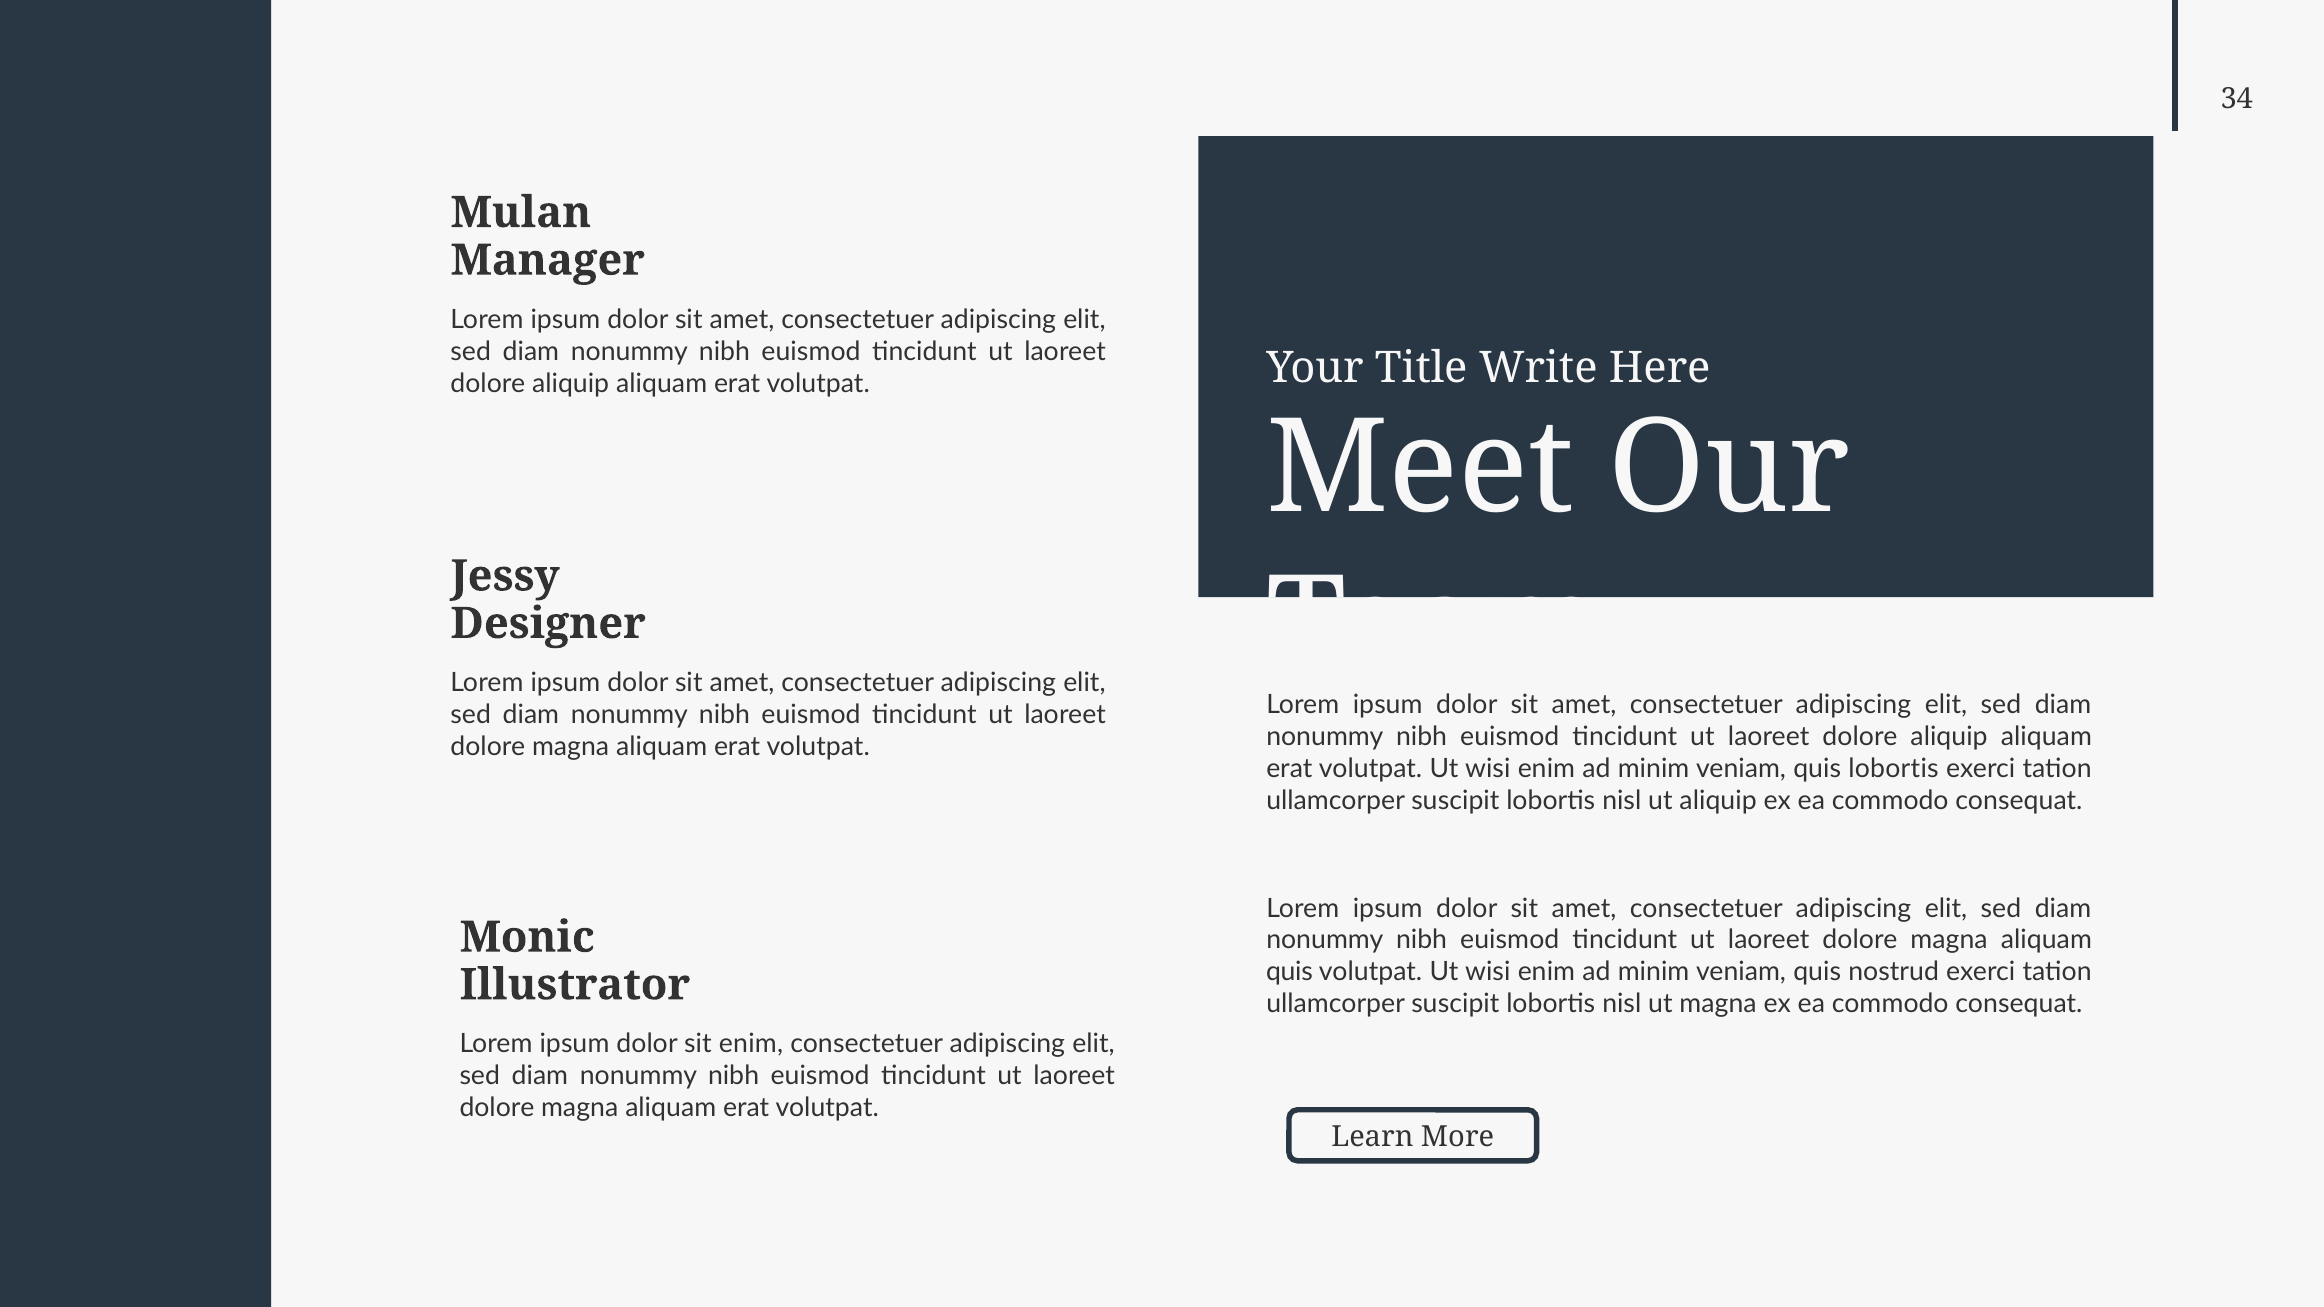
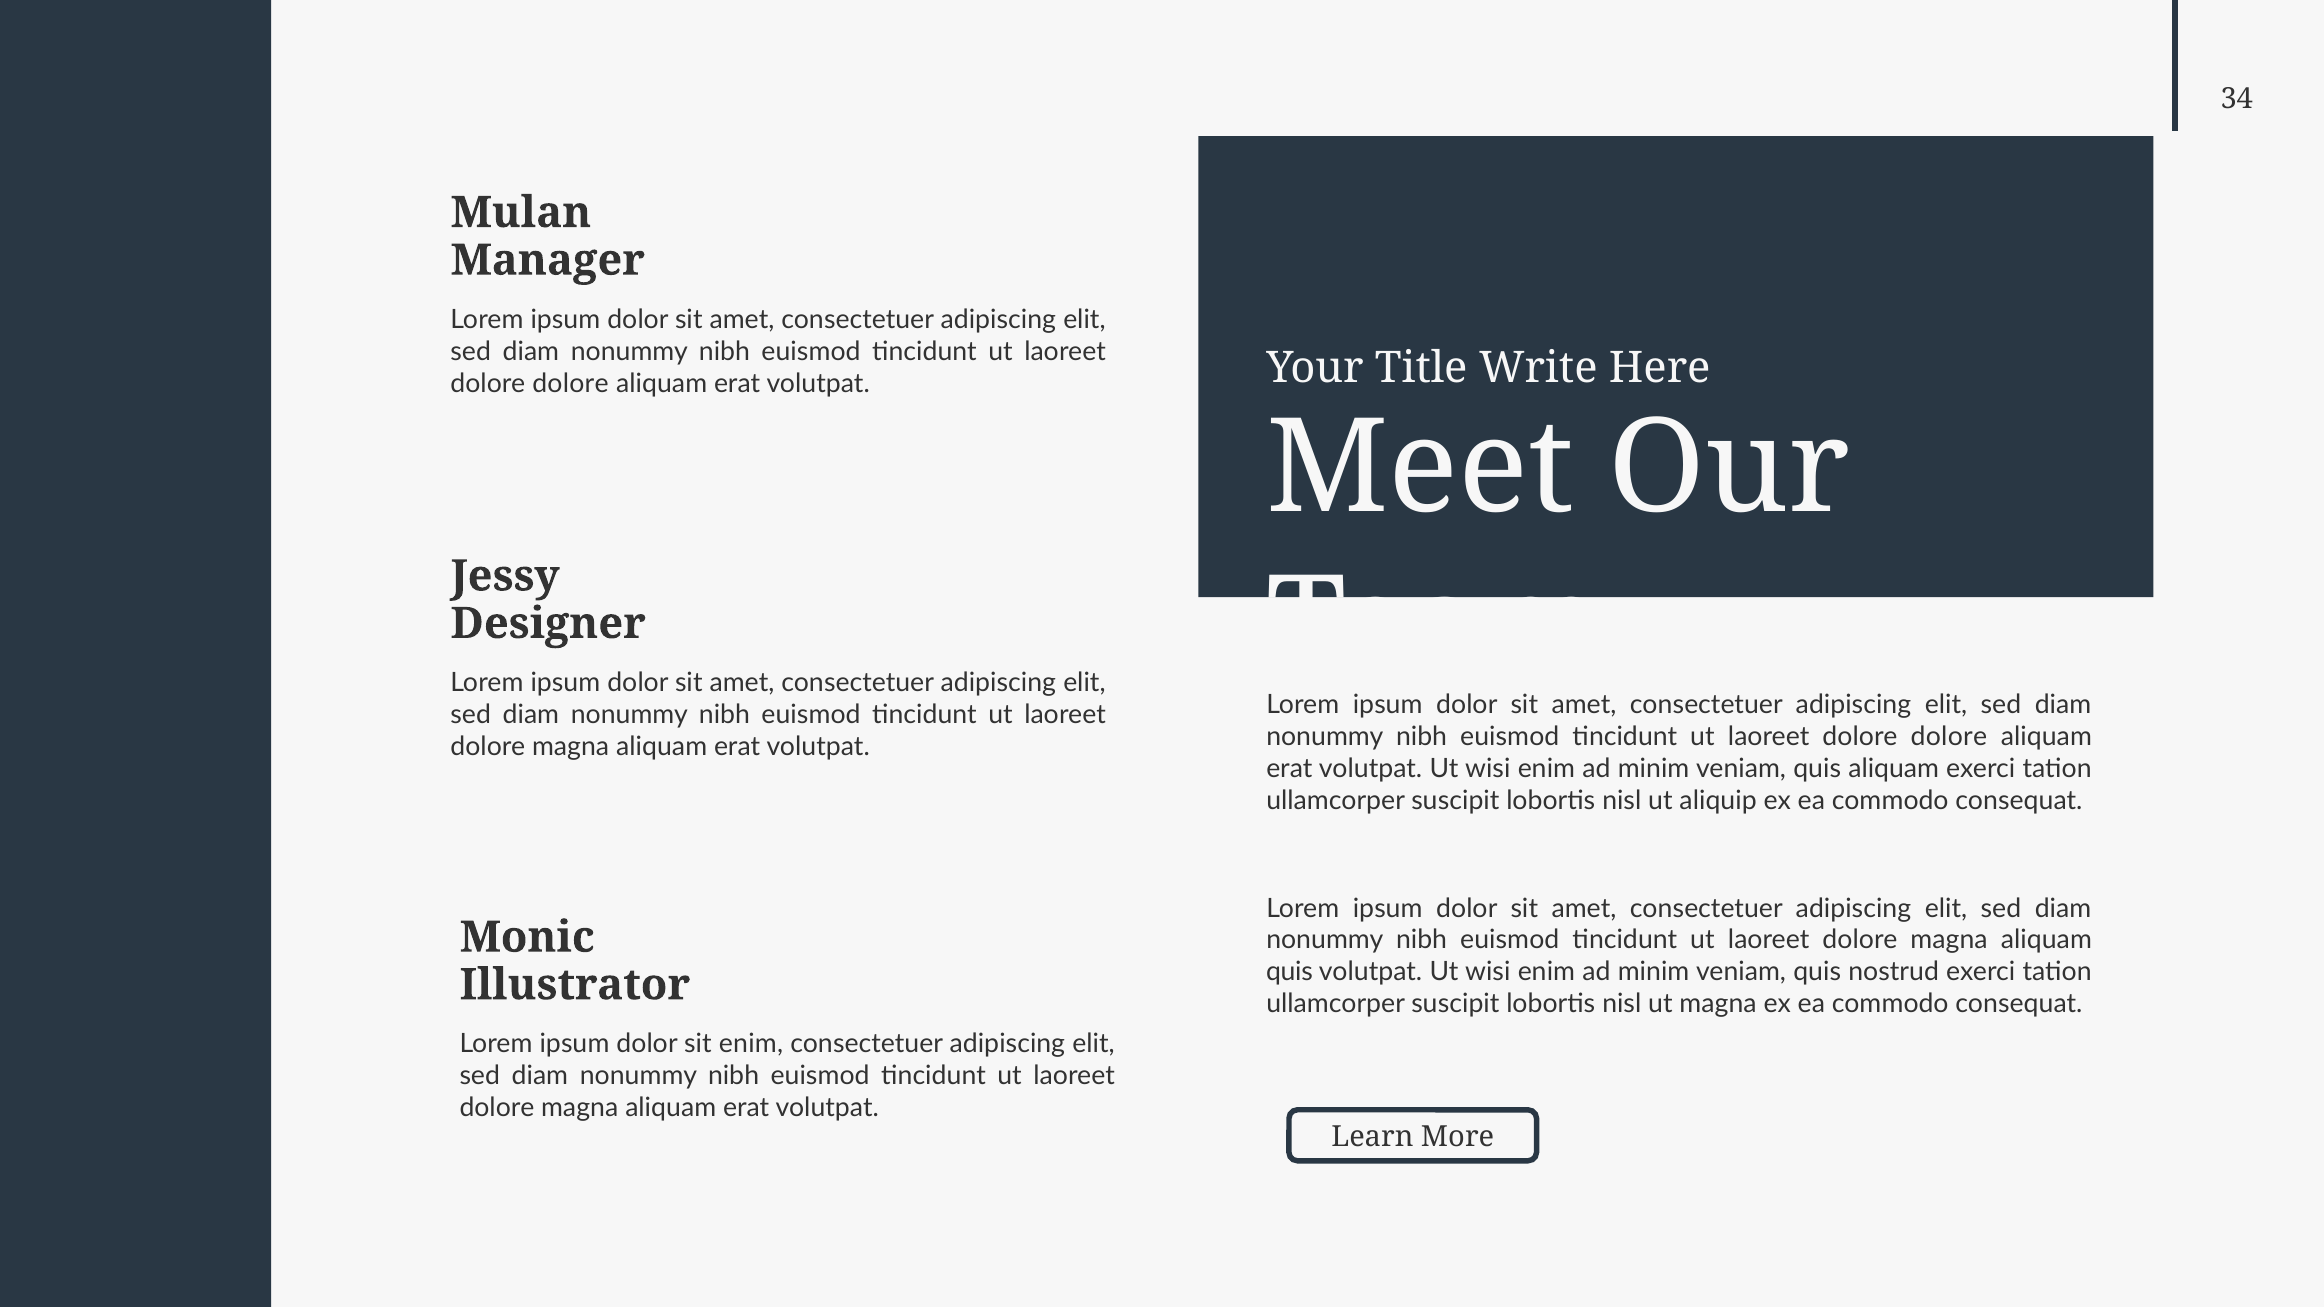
aliquip: aliquip -> dolore (571, 383)
aliquip: aliquip -> dolore (1949, 737)
quis lobortis: lobortis -> aliquam (1894, 769)
